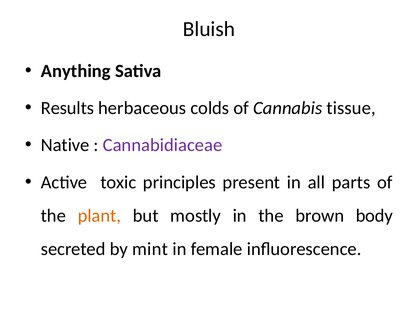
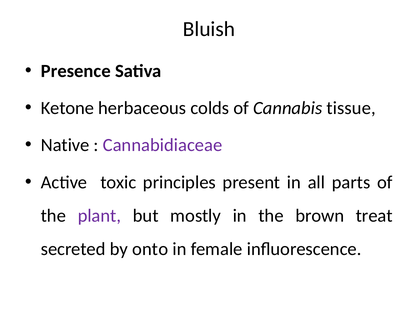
Anything: Anything -> Presence (76, 71)
Results: Results -> Ketone (67, 108)
plant colour: orange -> purple (99, 216)
body: body -> treat (374, 216)
mint: mint -> onto (150, 250)
